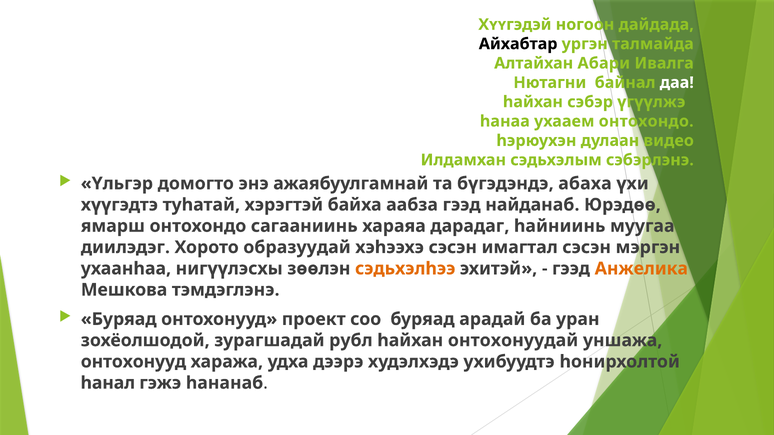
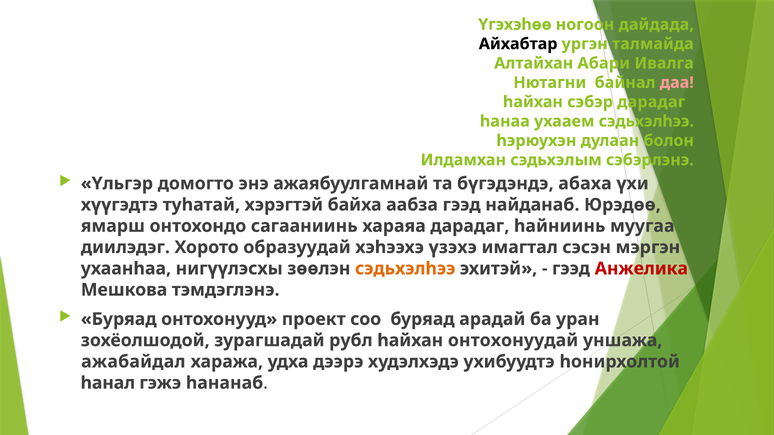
Хʏʏгэдэй: Хʏʏгэдэй -> Үгэхэhөө (515, 25)
даа colour: white -> pink (677, 83)
сэбэр үгүүлжэ: үгүүлжэ -> дарадаг (651, 102)
ухааем онтохондо: онтохондо -> сэдьхэлһээ (646, 121)
видео: видео -> болон (669, 141)
хэһээхэ сэсэн: сэсэн -> үзэхэ (453, 247)
Анжелика colour: orange -> red (641, 269)
онтохонууд: онтохонууд -> ажабайдал (133, 362)
